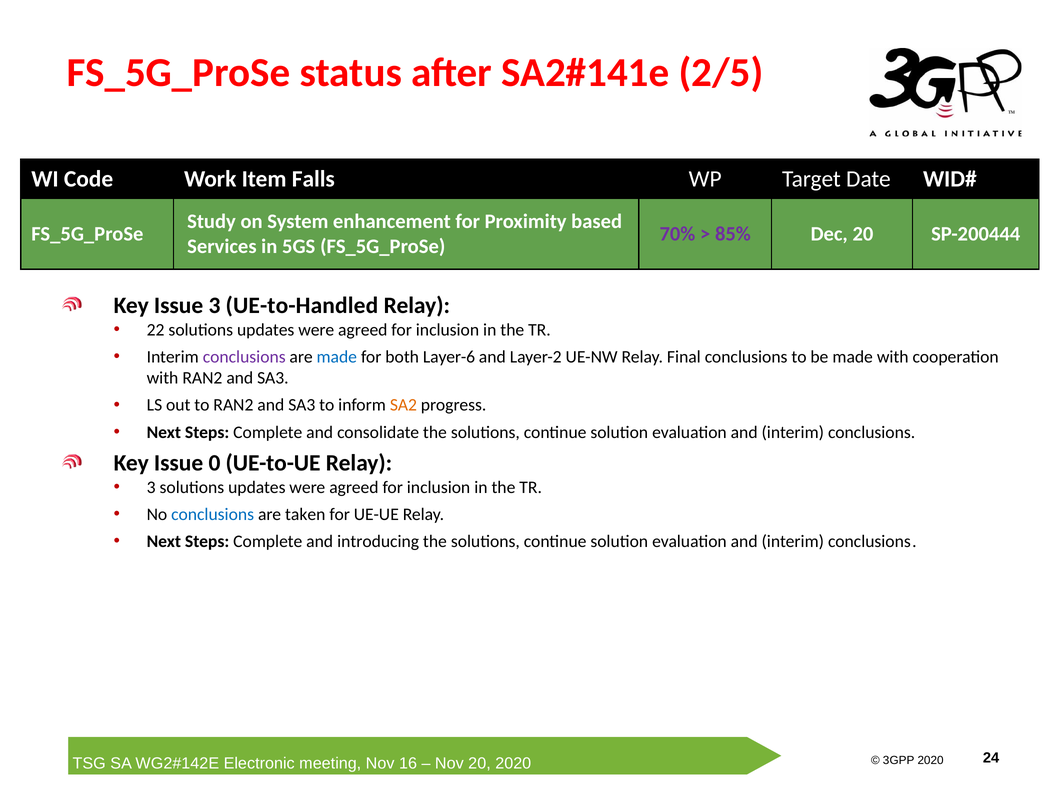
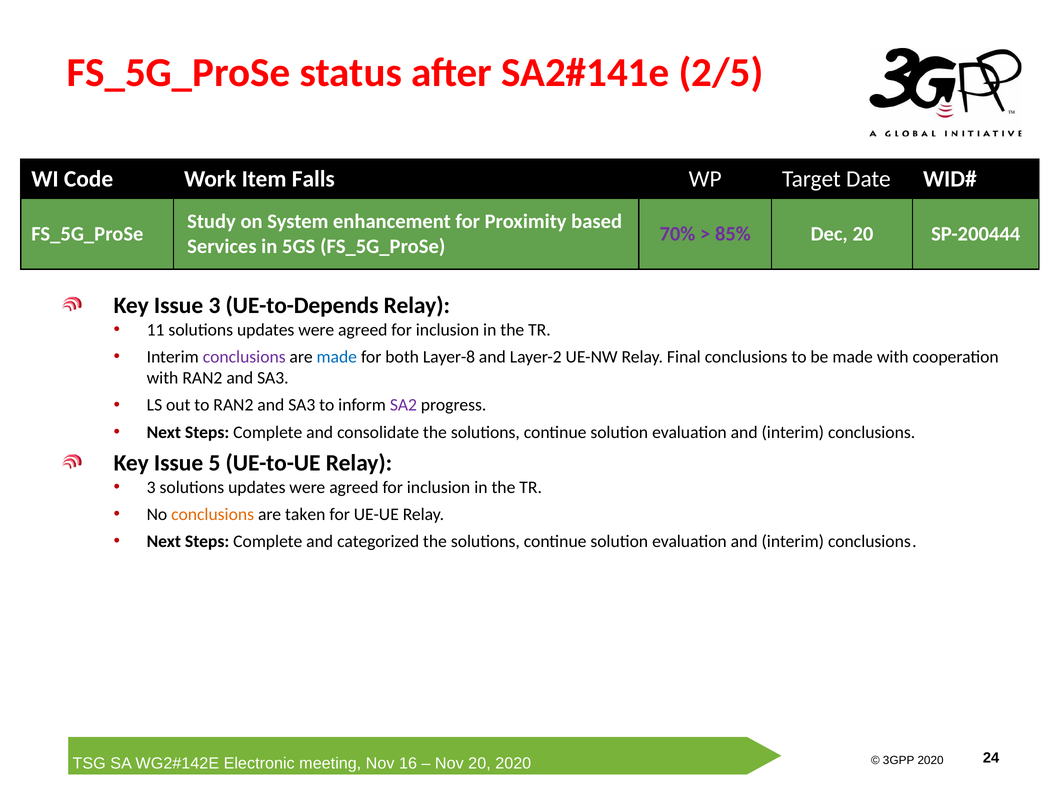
UE-to-Handled: UE-to-Handled -> UE-to-Depends (302, 306)
22: 22 -> 11 (156, 330)
Layer-6: Layer-6 -> Layer-8 (449, 357)
SA2 colour: orange -> purple (403, 405)
0: 0 -> 5 (214, 463)
conclusions colour: blue -> orange (213, 514)
introducing: introducing -> categorized (378, 541)
